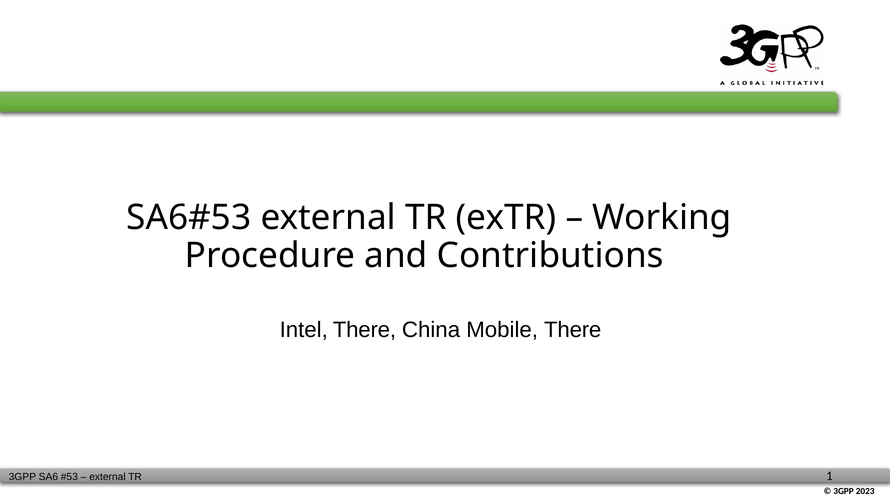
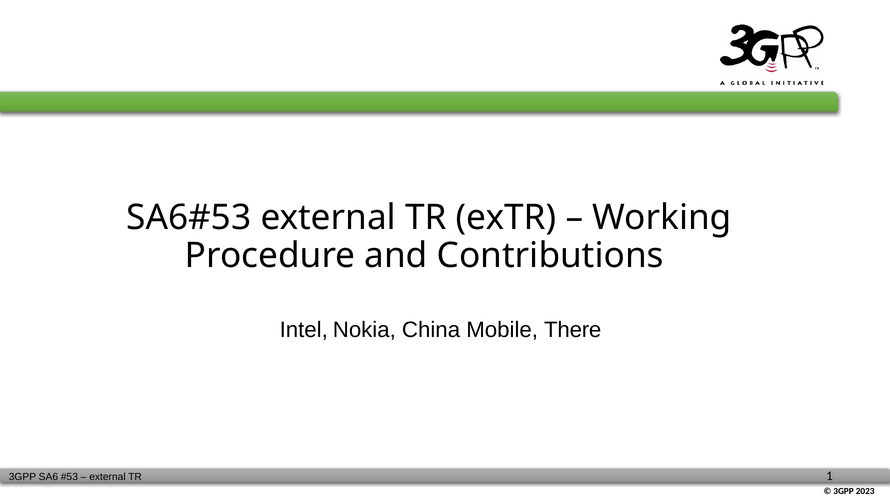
Intel There: There -> Nokia (364, 330)
